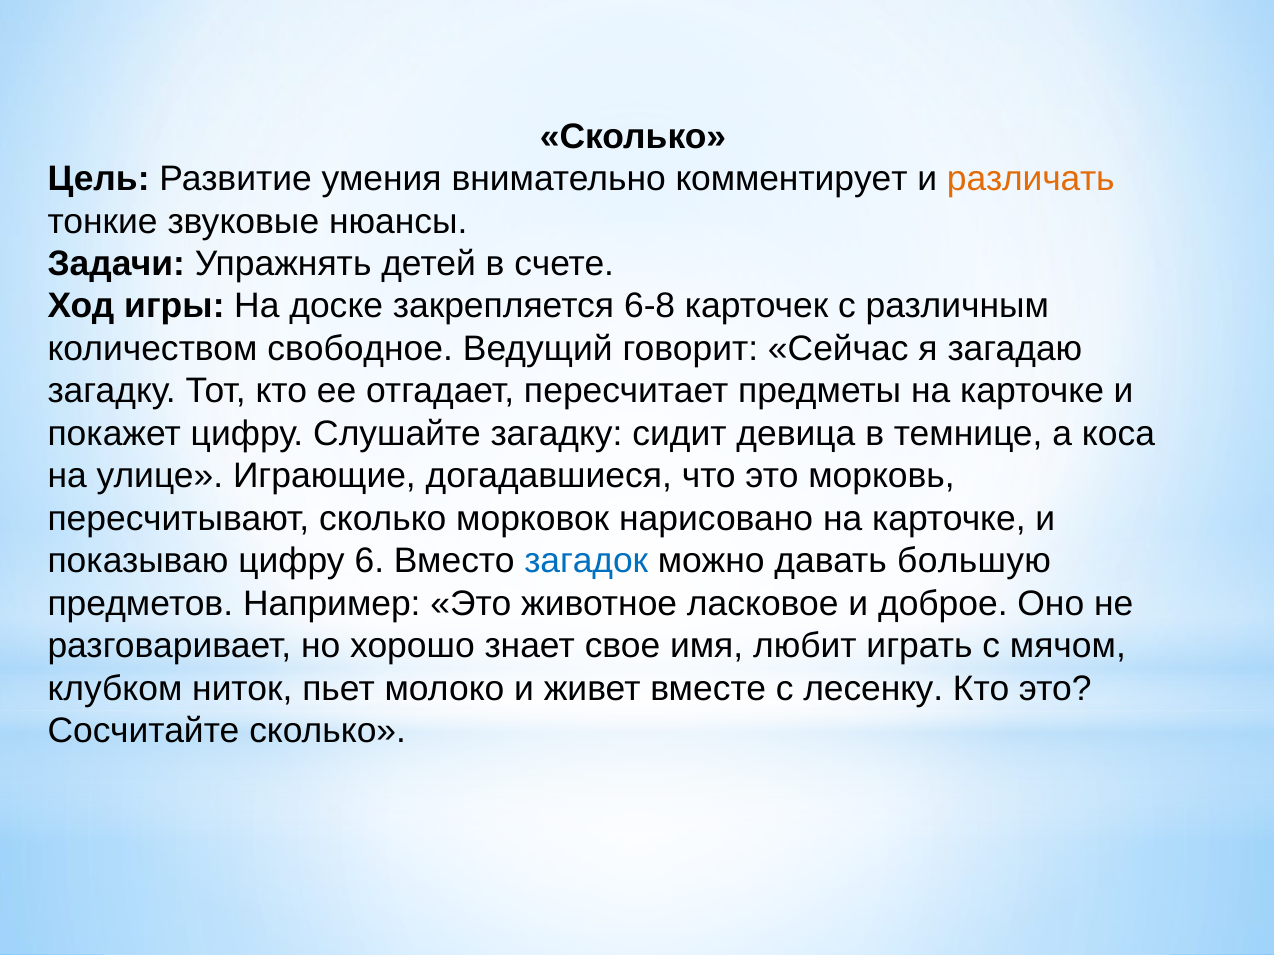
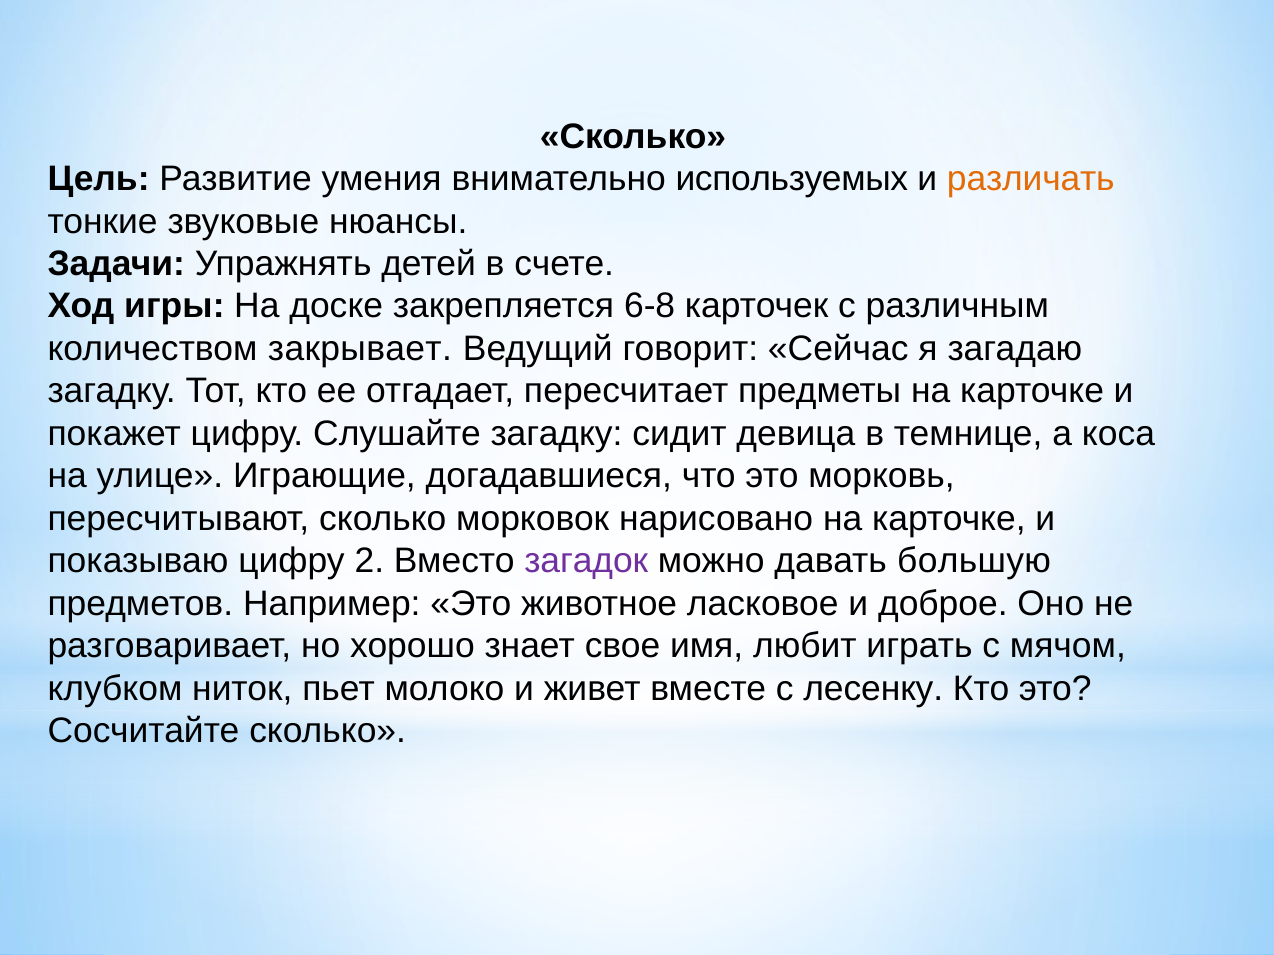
комментирует: комментирует -> используемых (792, 179)
свободное: свободное -> закрывает (360, 349)
6: 6 -> 2 (369, 561)
загадок colour: blue -> purple (586, 561)
